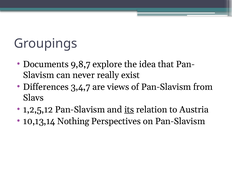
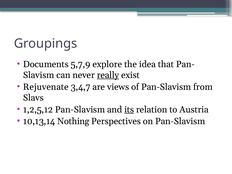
9,8,7: 9,8,7 -> 5,7,9 (81, 64)
really underline: none -> present (108, 75)
Differences: Differences -> Rejuvenate (46, 87)
